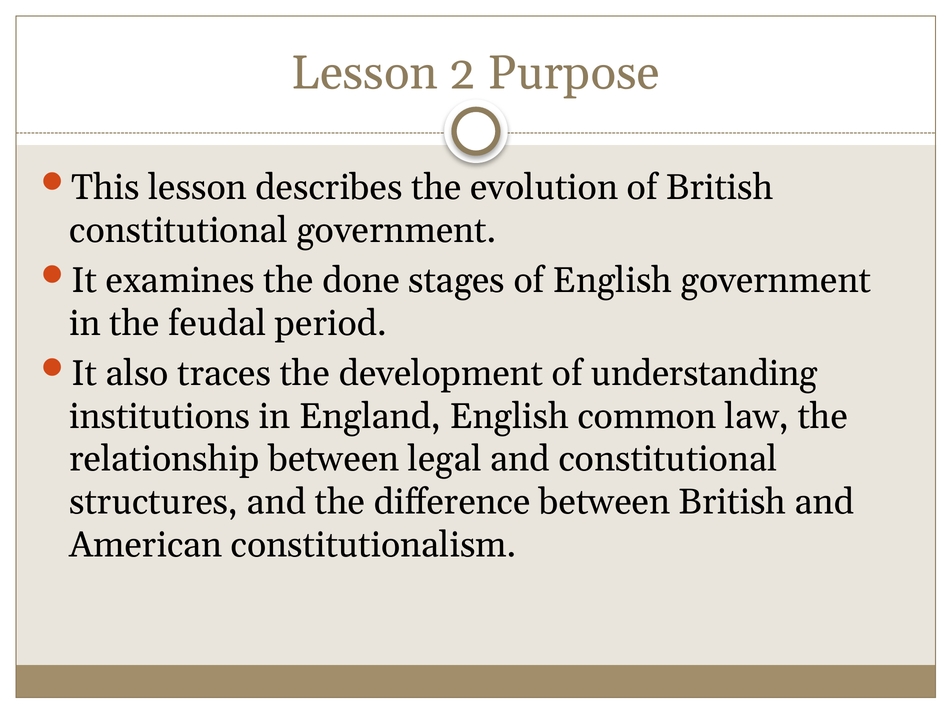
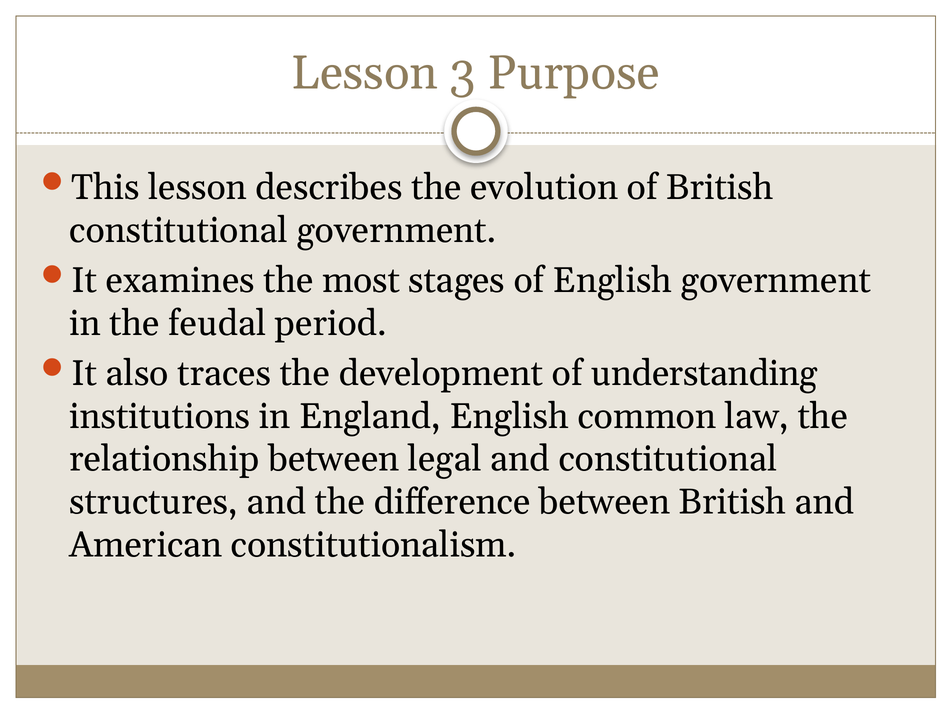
2: 2 -> 3 (462, 73)
done: done -> most (361, 281)
